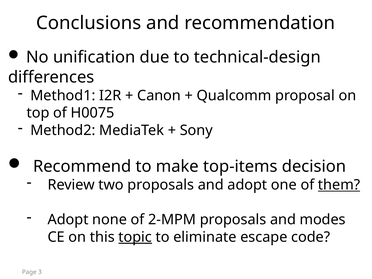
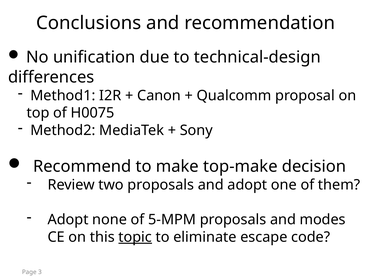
top-items: top-items -> top-make (240, 166)
them underline: present -> none (339, 185)
2-MPM: 2-MPM -> 5-MPM (172, 220)
